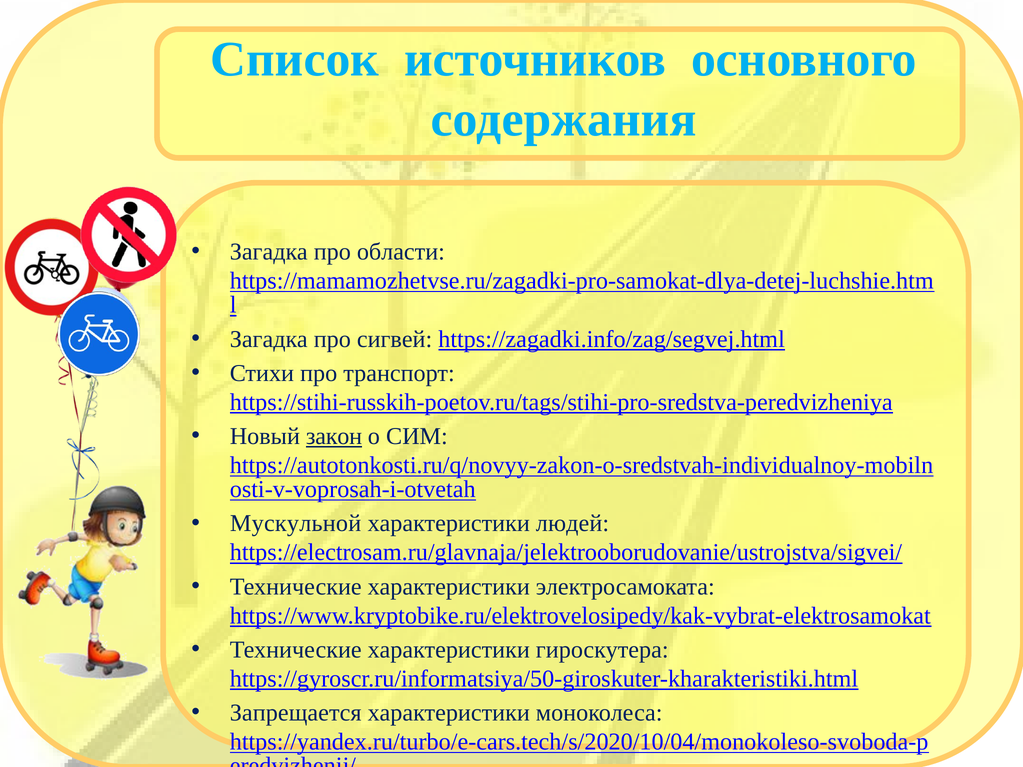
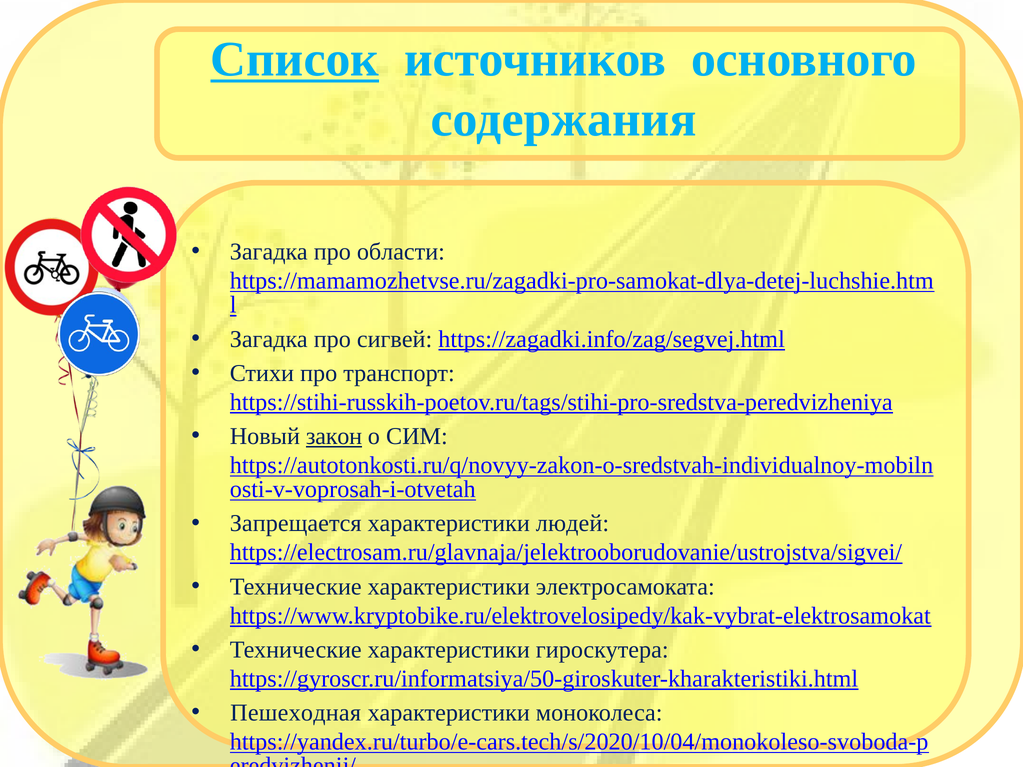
Список underline: none -> present (295, 60)
Мускульной: Мускульной -> Запрещается (296, 524)
Запрещается: Запрещается -> Пешеходная (296, 713)
